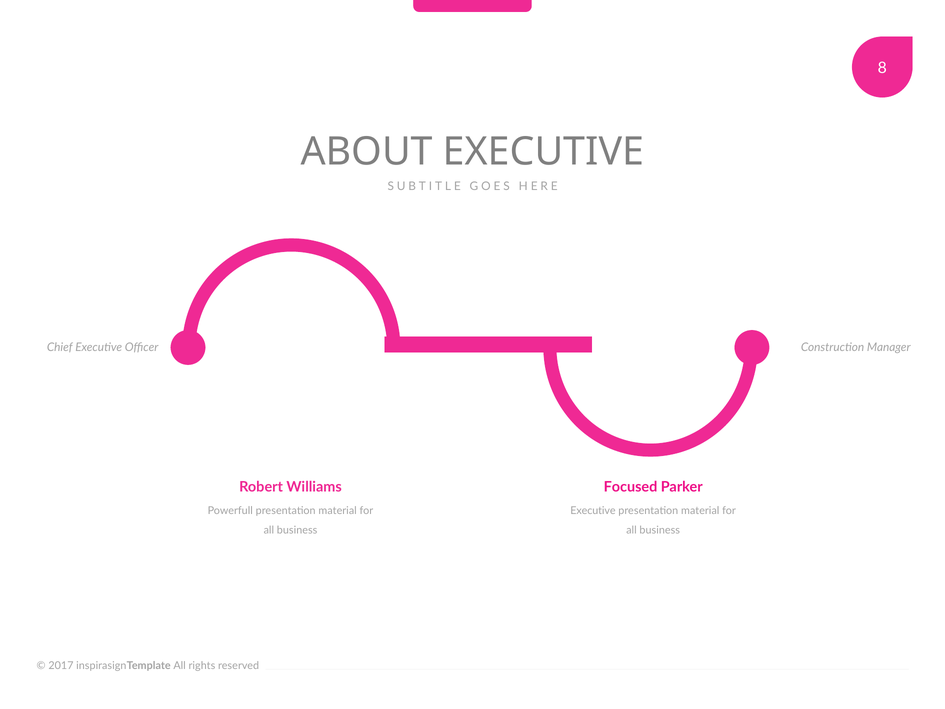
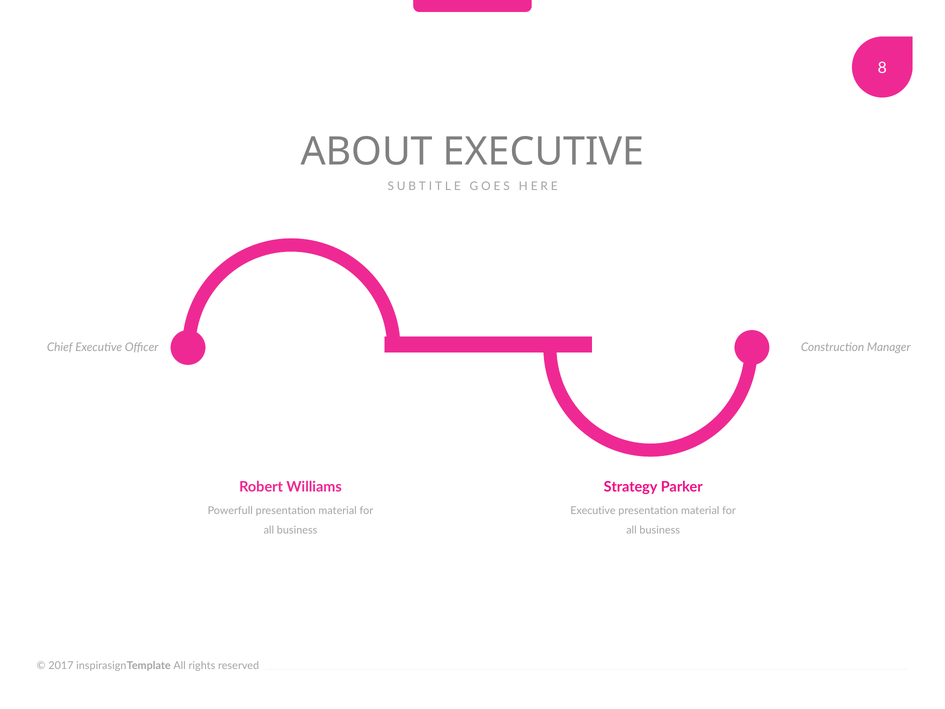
Focused: Focused -> Strategy (631, 487)
